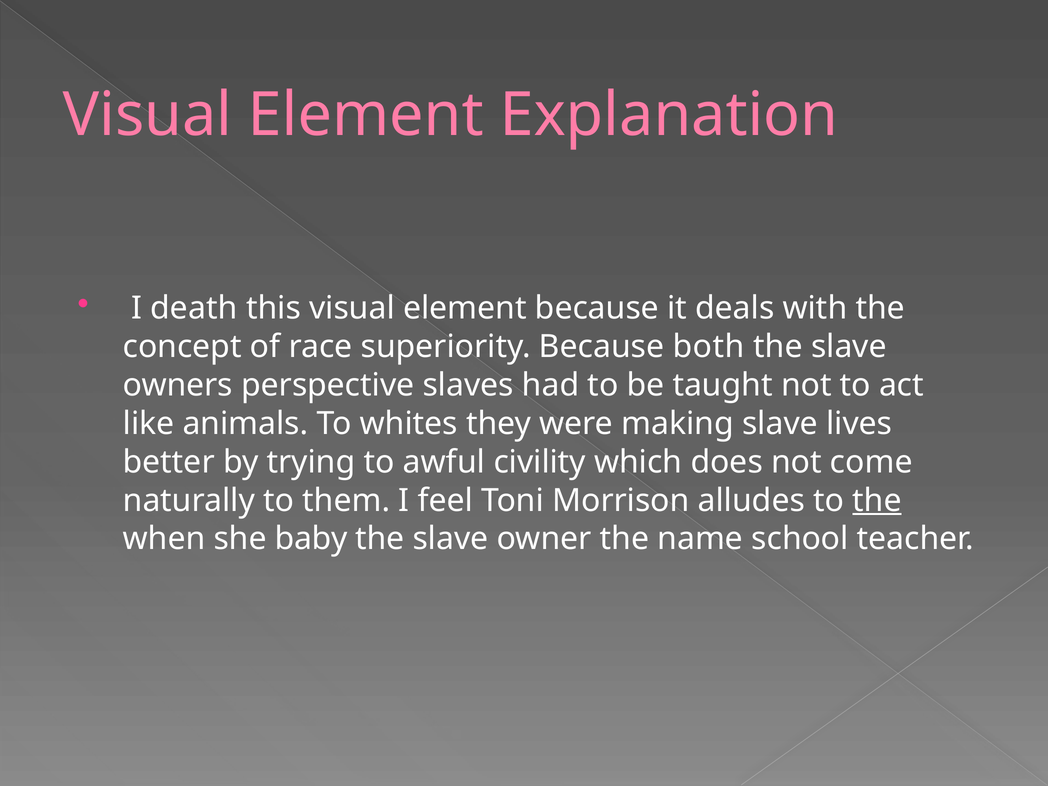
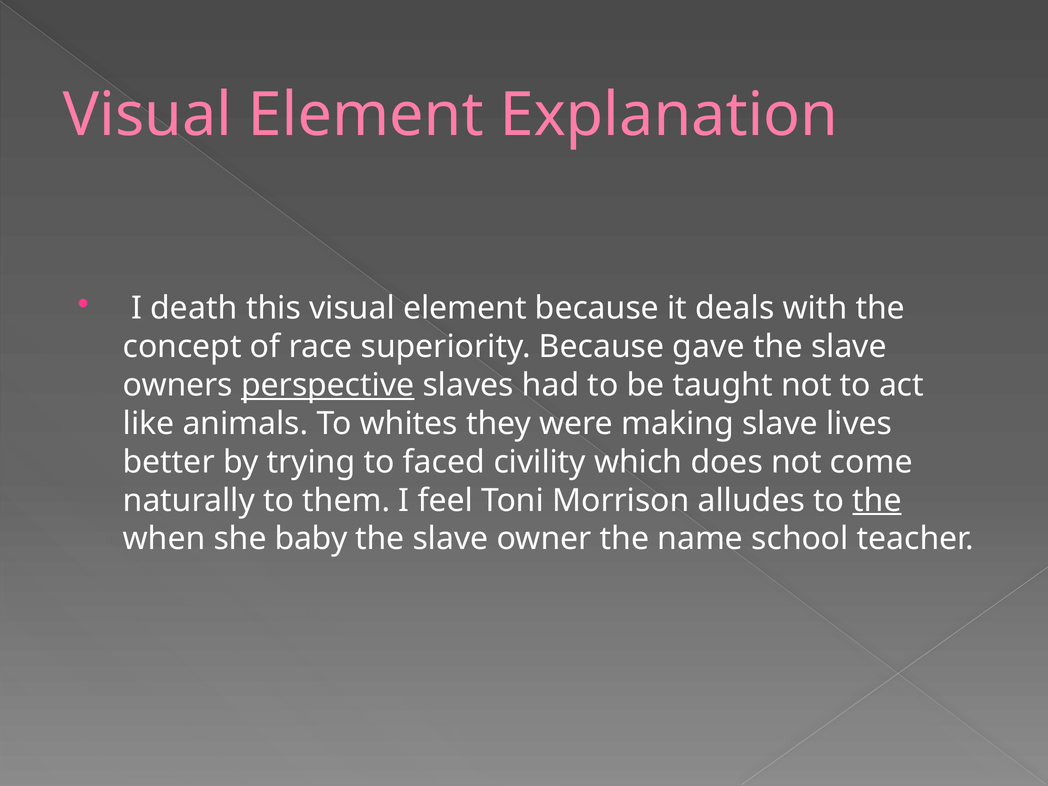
both: both -> gave (709, 347)
perspective underline: none -> present (328, 385)
awful: awful -> faced (444, 462)
